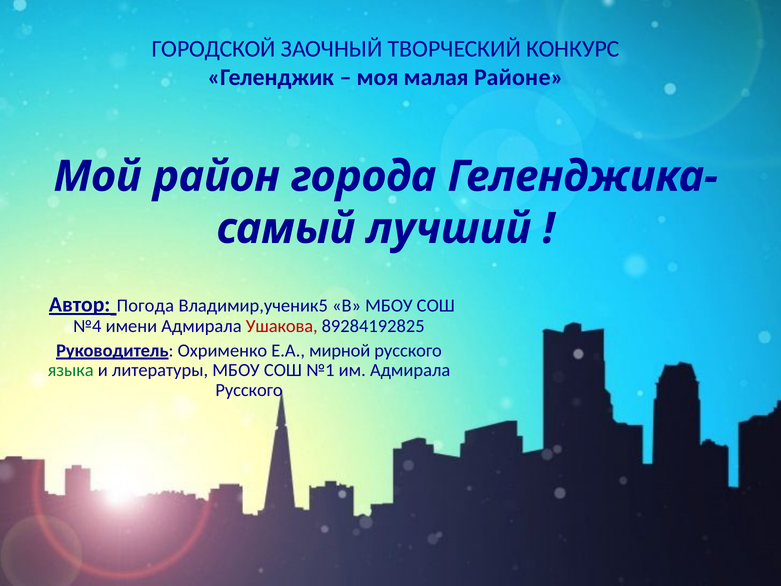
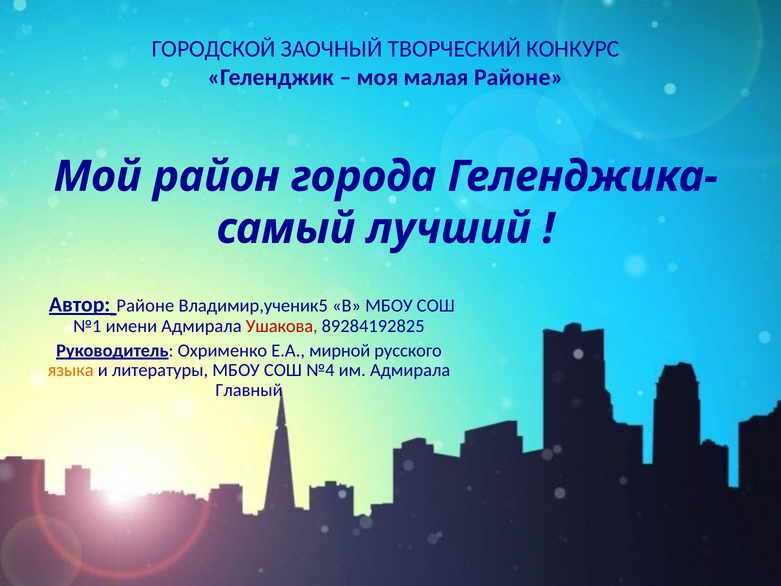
Автор Погода: Погода -> Районе (145, 306)
№4: №4 -> №1 (87, 326)
языка colour: green -> orange (71, 370)
№1: №1 -> №4 (320, 370)
Русского: Русского -> Главный (249, 390)
